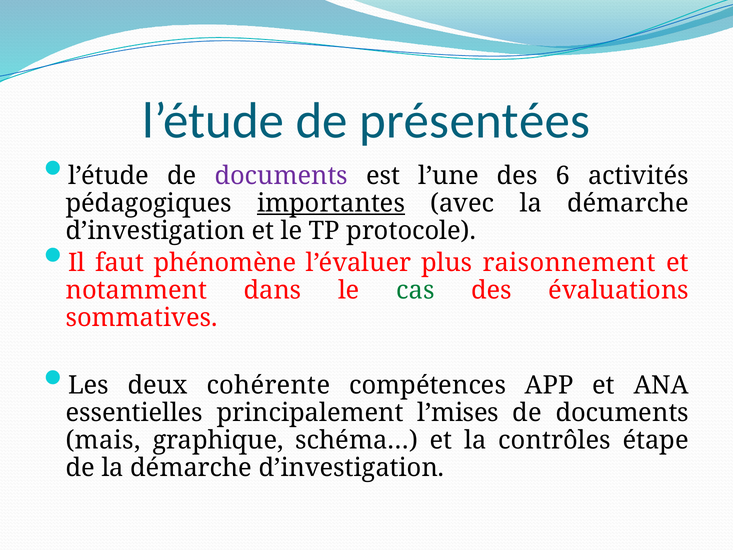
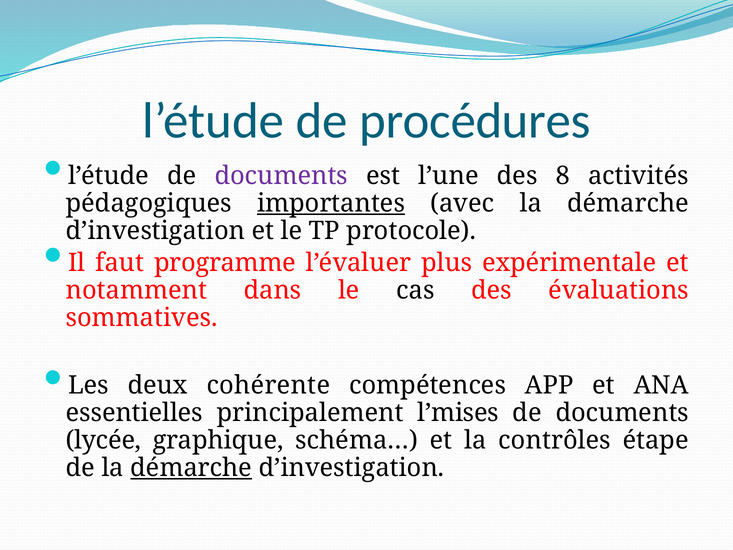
présentées: présentées -> procédures (475, 121)
6: 6 -> 8 (563, 176)
phénomène: phénomène -> programme (225, 263)
raisonnement: raisonnement -> expérimentale (569, 263)
cas colour: green -> black (415, 290)
mais: mais -> lycée (103, 440)
démarche underline: none -> present (191, 468)
